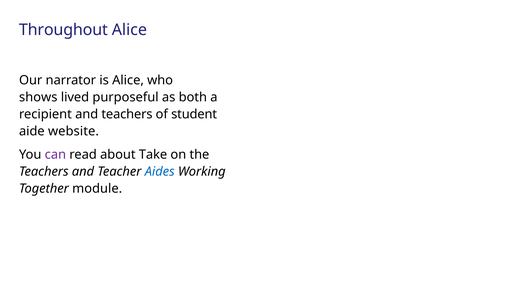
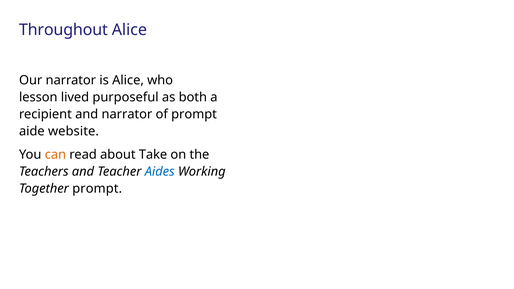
shows: shows -> lesson (38, 97)
and teachers: teachers -> narrator (127, 114)
of student: student -> prompt (194, 114)
can colour: purple -> orange (55, 155)
Together module: module -> prompt (97, 189)
